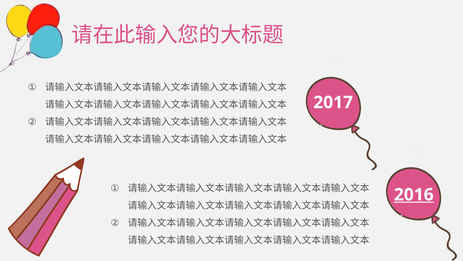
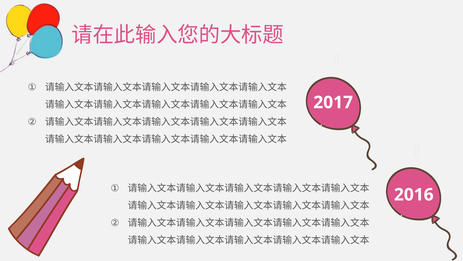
2016 underline: present -> none (414, 194)
